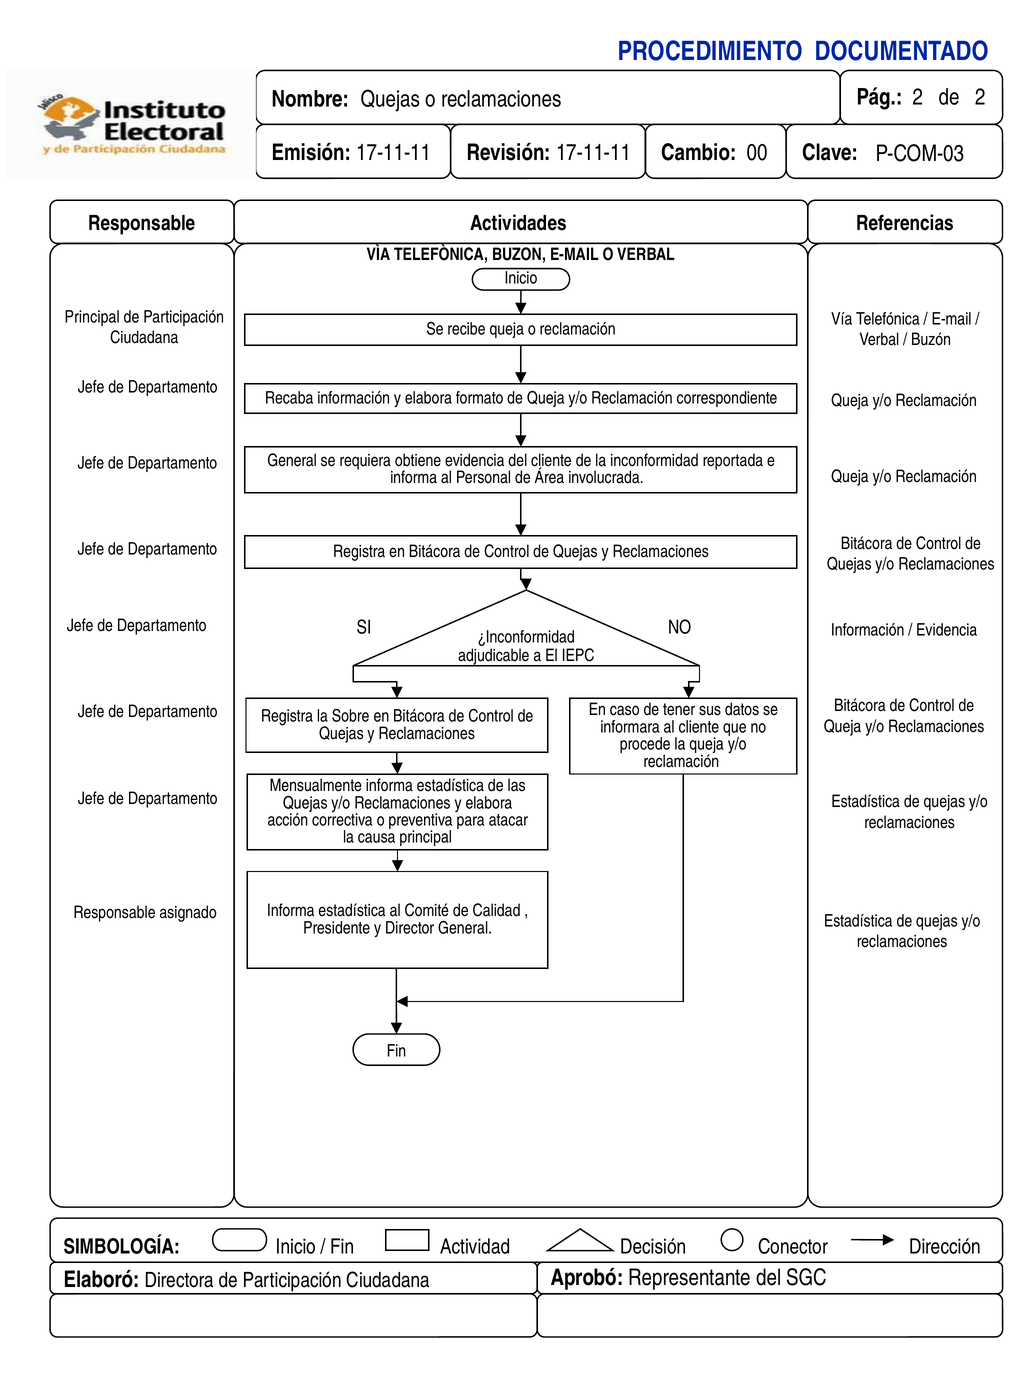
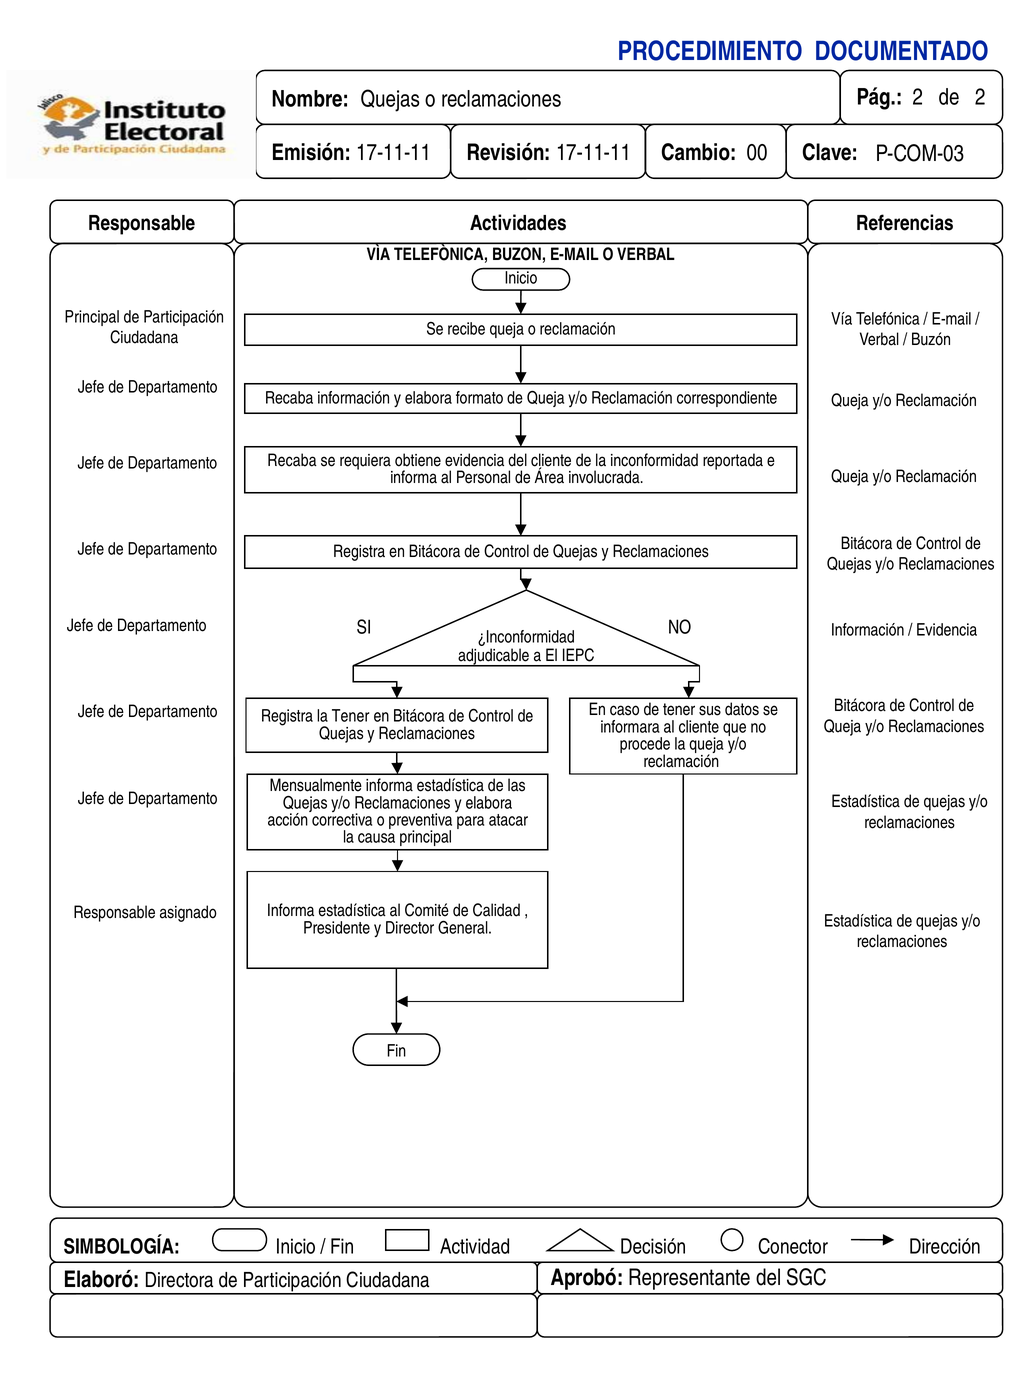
General: General -> Recaba (292, 460)
la Sobre: Sobre -> Tener (351, 716)
